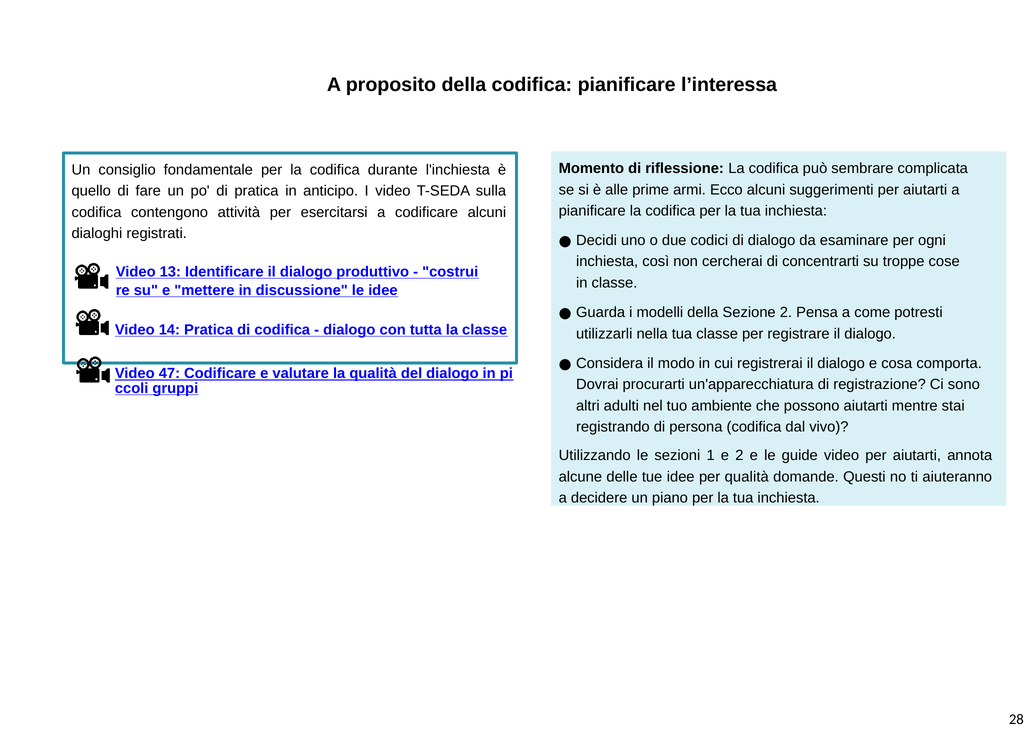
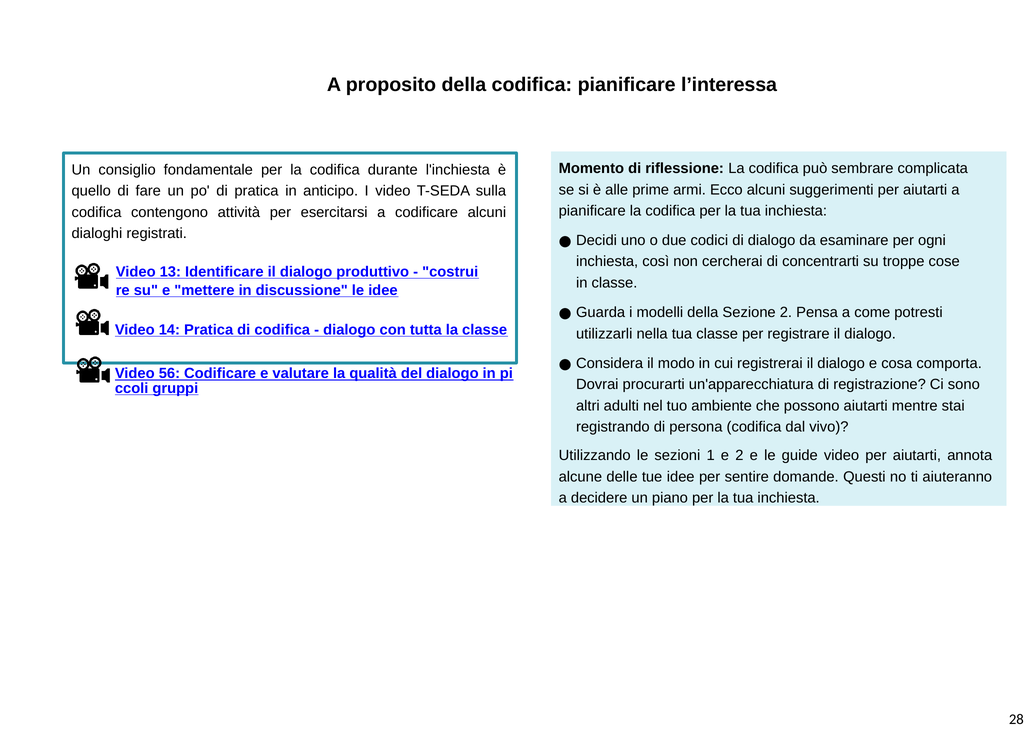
47: 47 -> 56 (169, 373)
per qualità: qualità -> sentire (747, 477)
